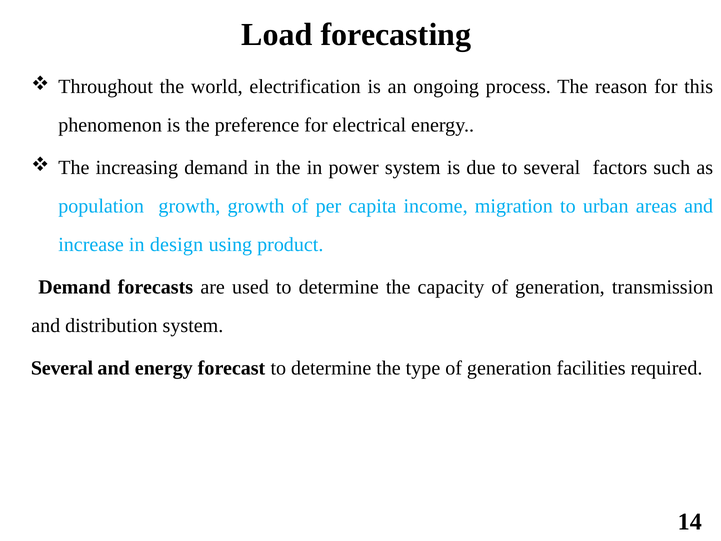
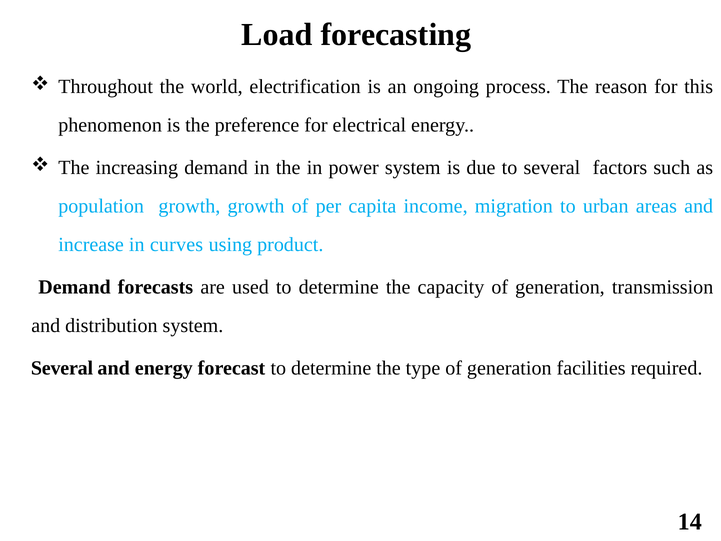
design: design -> curves (177, 245)
